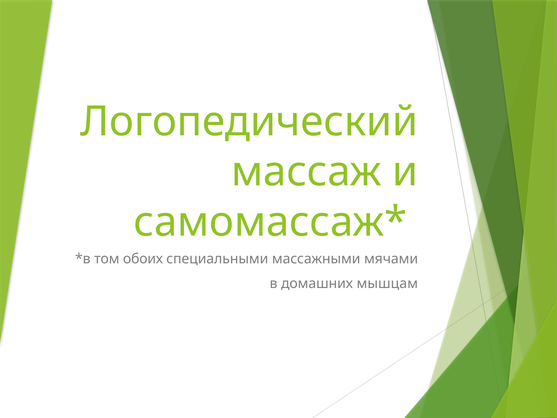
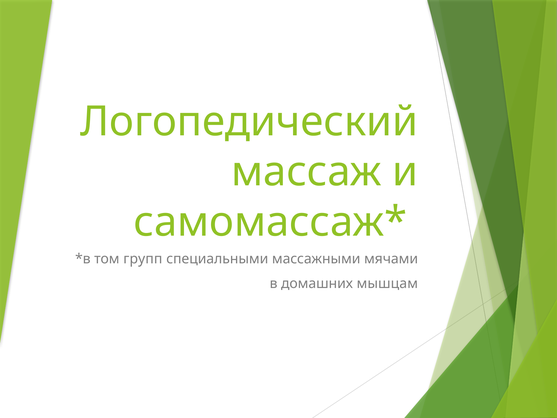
обоих: обоих -> групп (143, 259)
